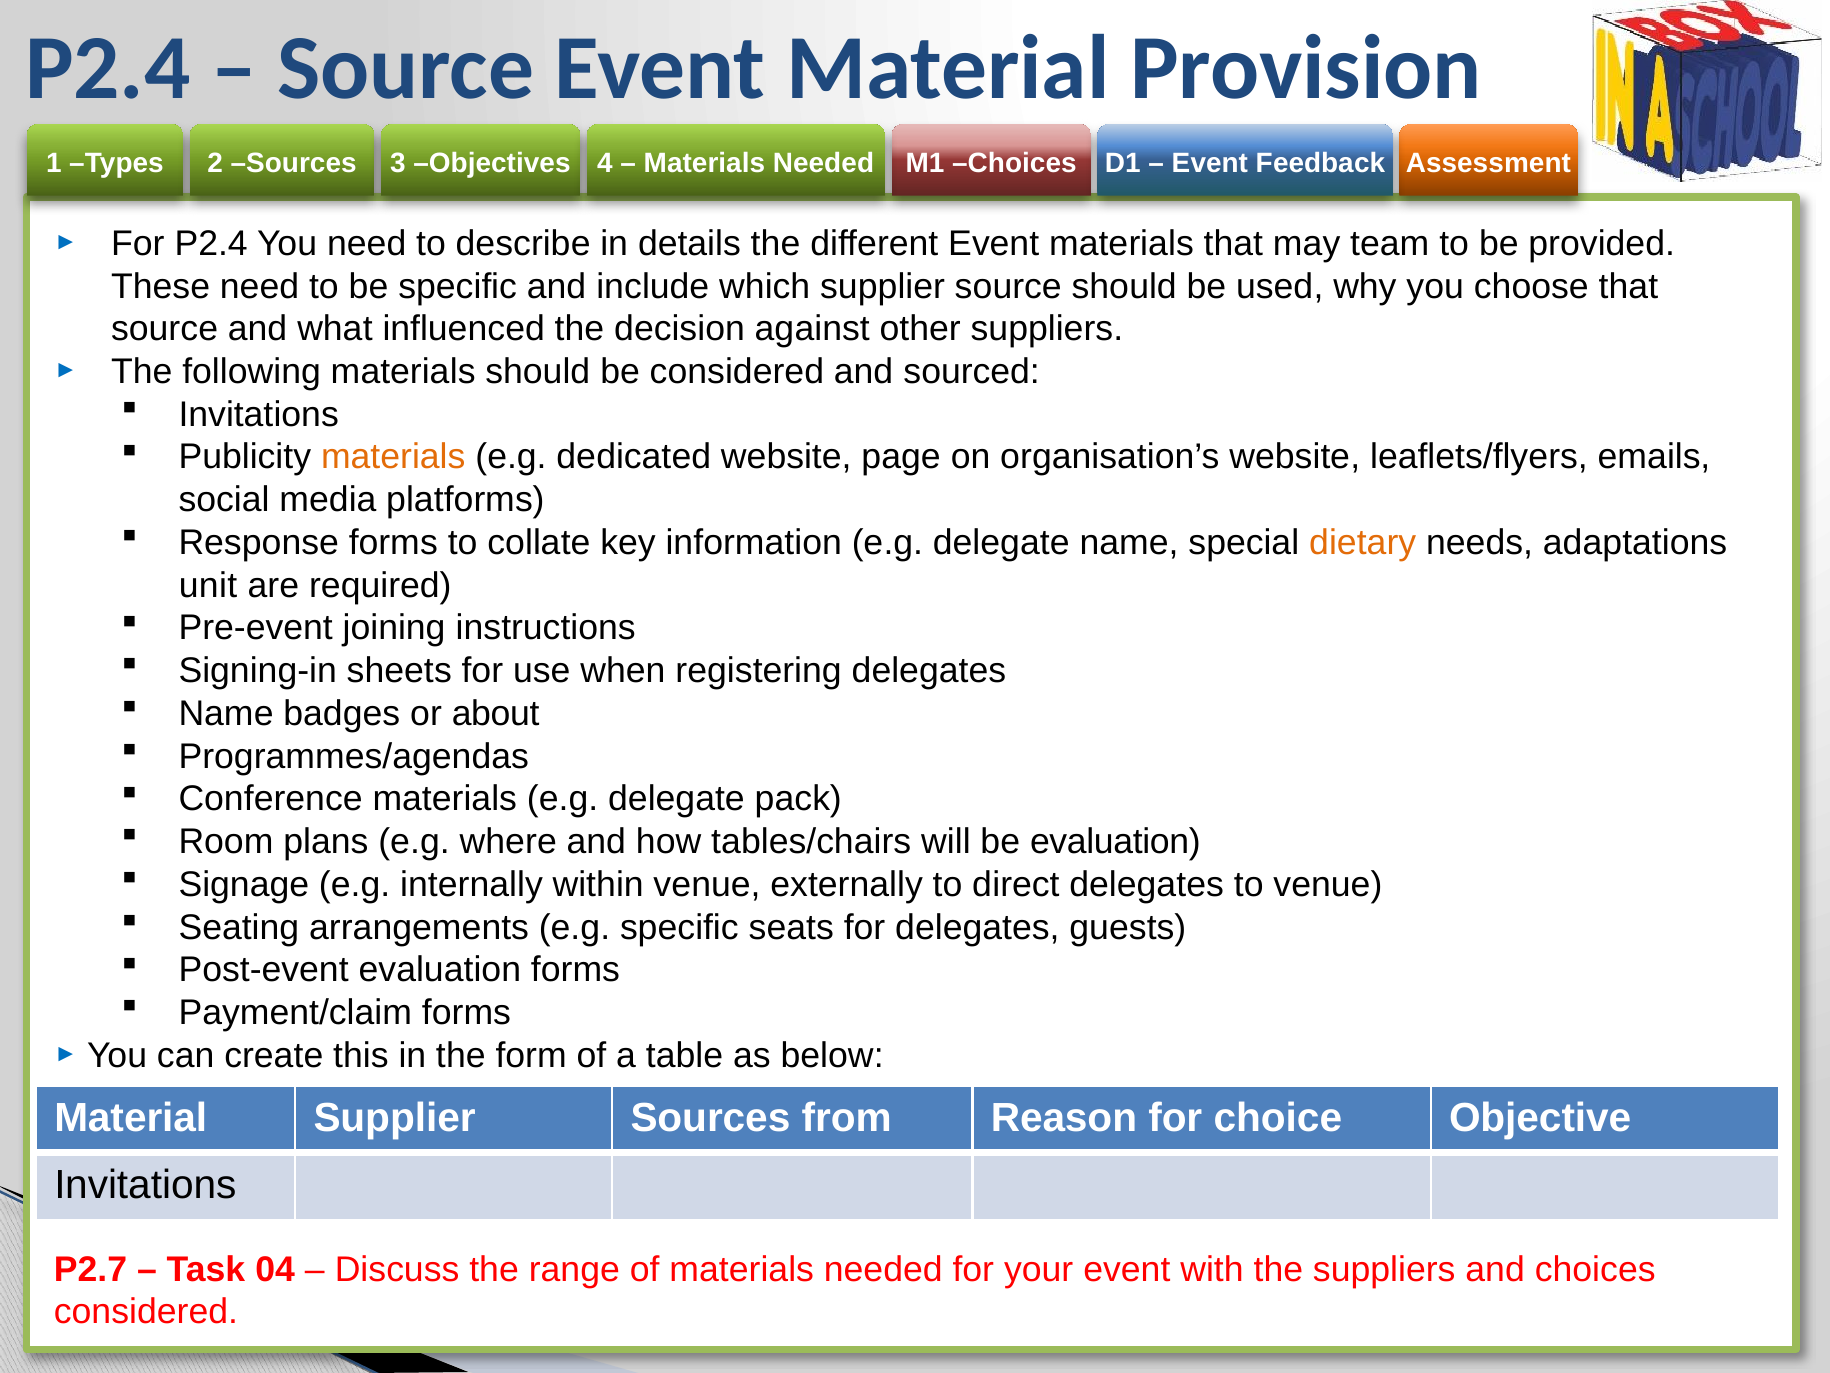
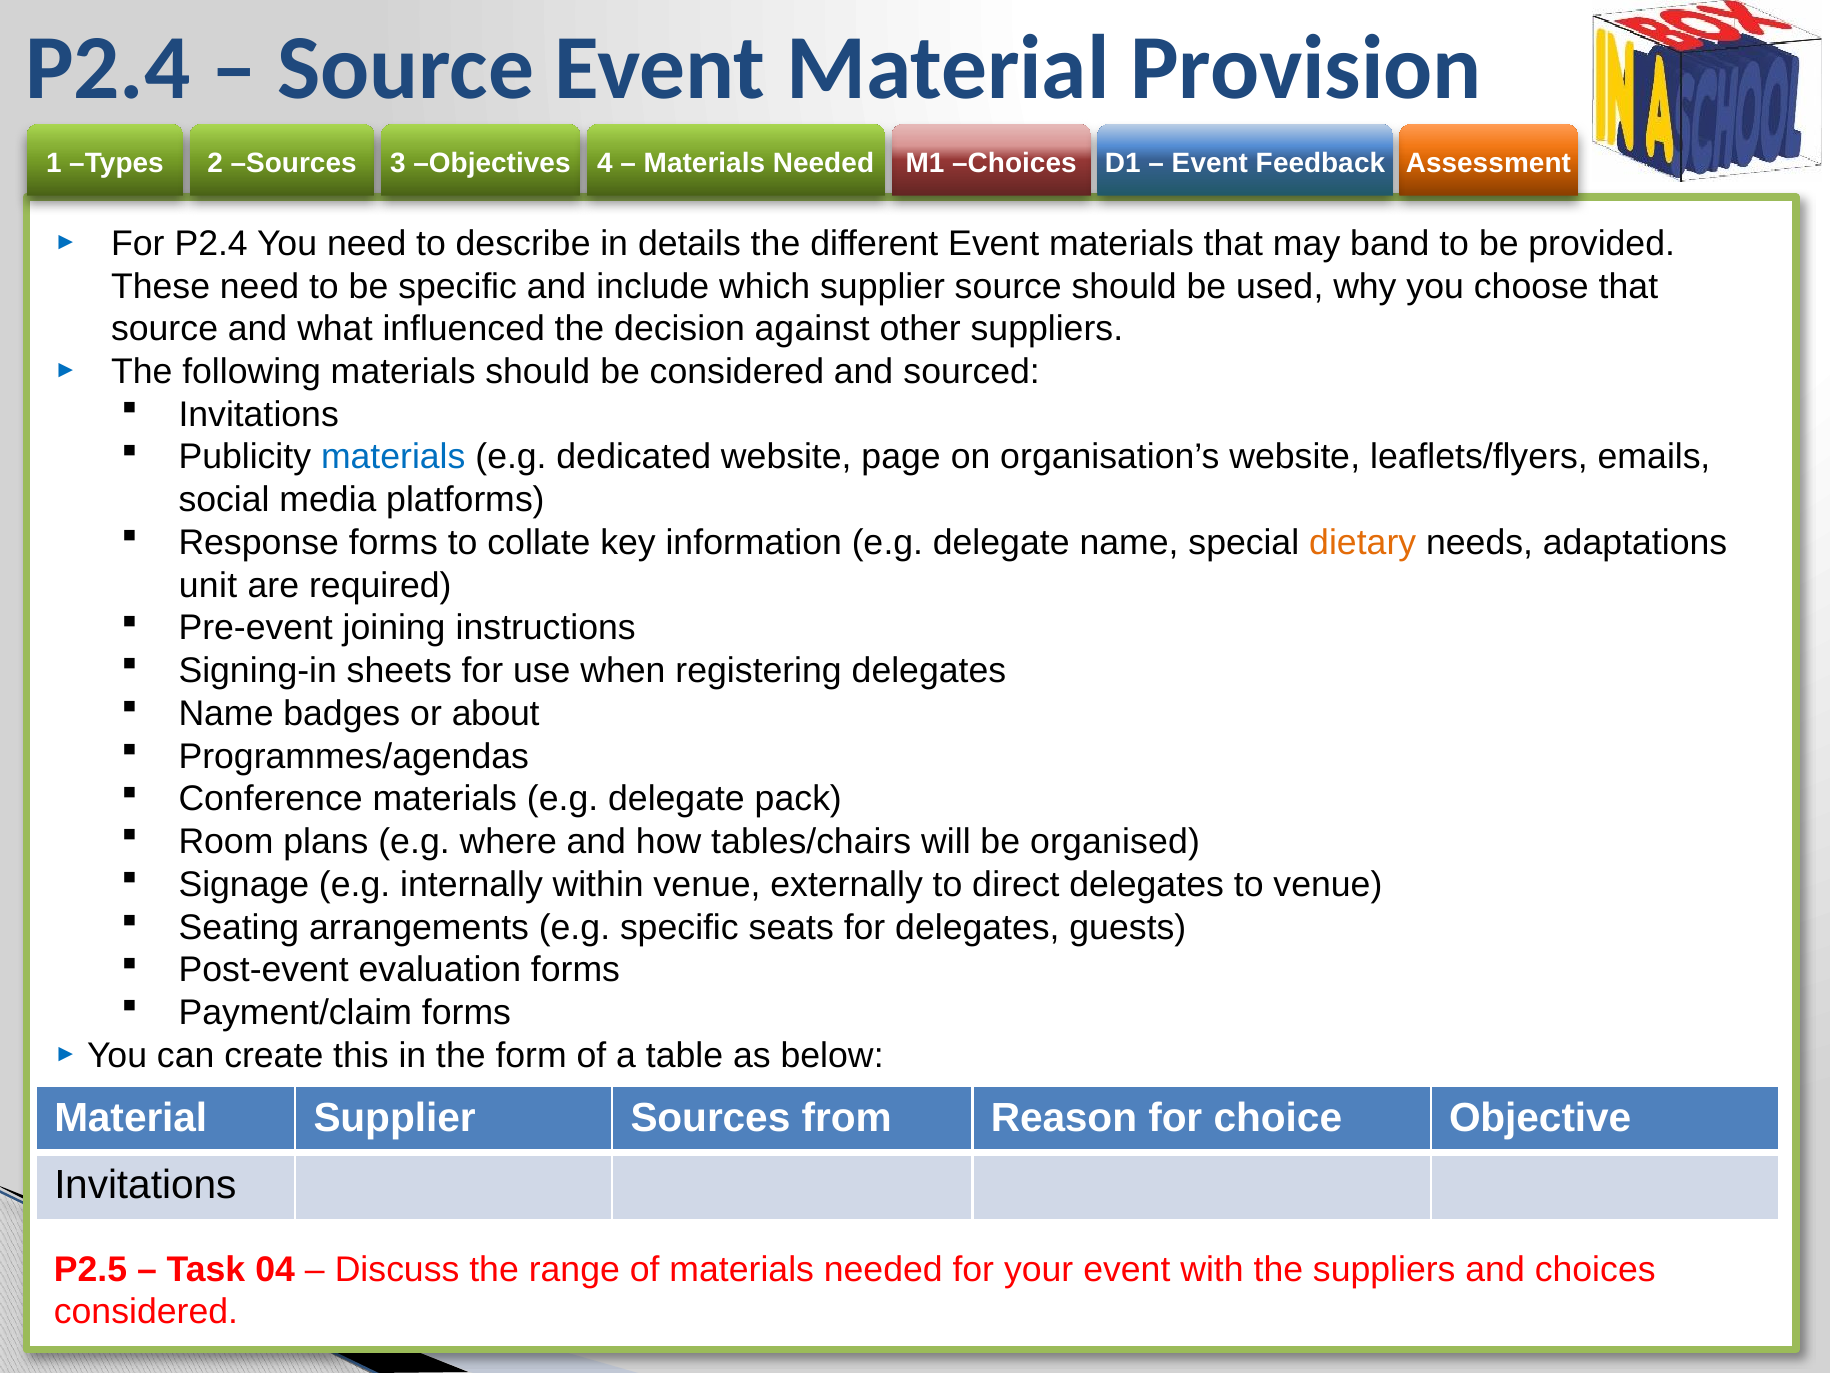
team: team -> band (1390, 243)
materials colour: orange -> blue (393, 457)
be evaluation: evaluation -> organised (1115, 842)
P2.7: P2.7 -> P2.5 (91, 1269)
